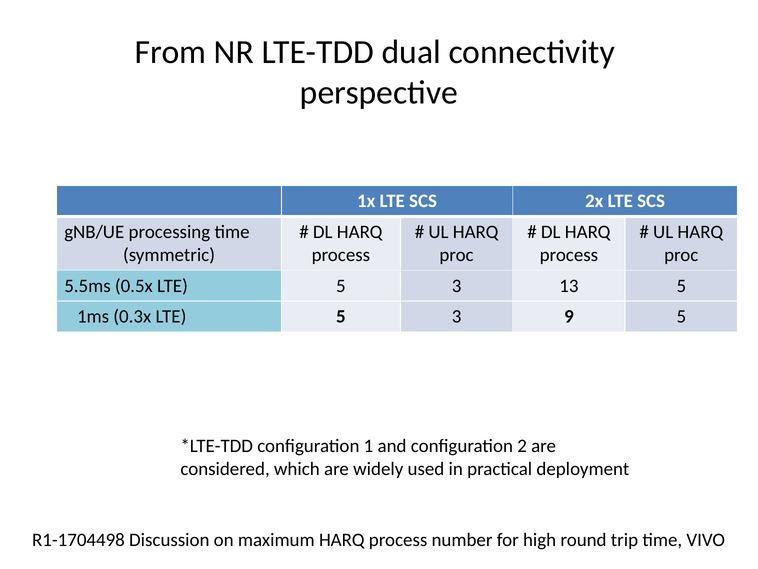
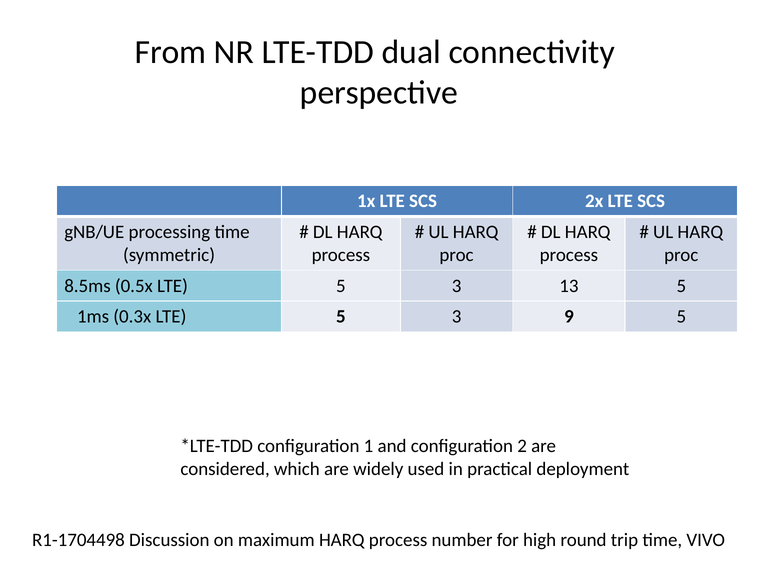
5.5ms: 5.5ms -> 8.5ms (87, 286)
